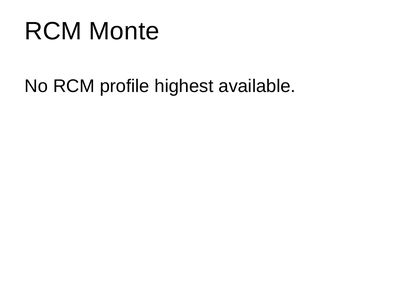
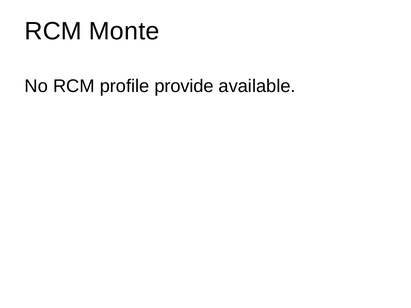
highest: highest -> provide (184, 86)
